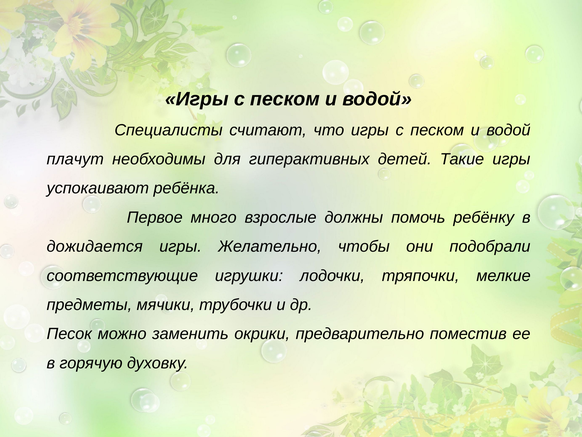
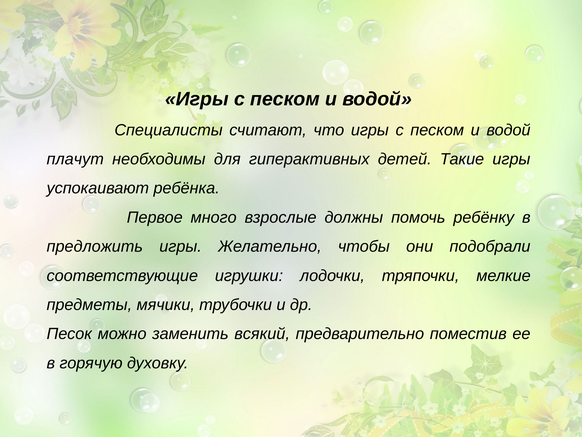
дожидается: дожидается -> предложить (95, 246)
окрики: окрики -> всякий (262, 334)
